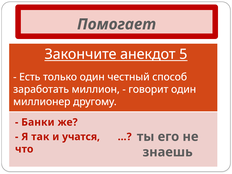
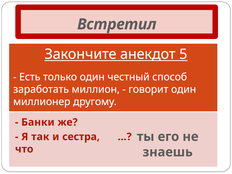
Помогает: Помогает -> Встретил (117, 24)
учатся: учатся -> сестра (81, 137)
